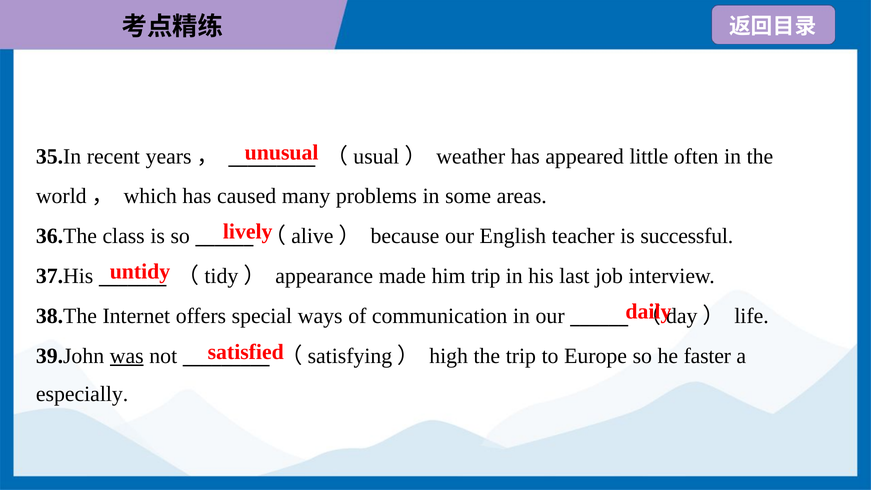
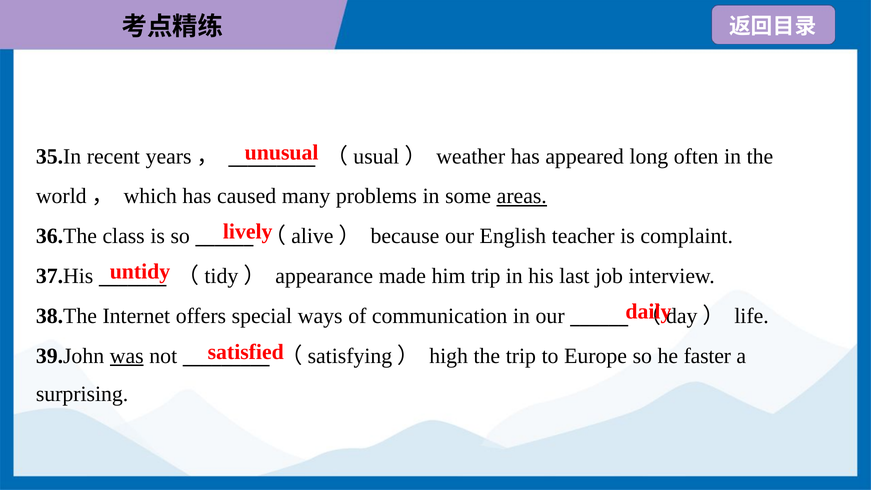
little: little -> long (649, 156)
areas underline: none -> present (522, 196)
successful: successful -> complaint (687, 236)
especially: especially -> surprising (82, 394)
